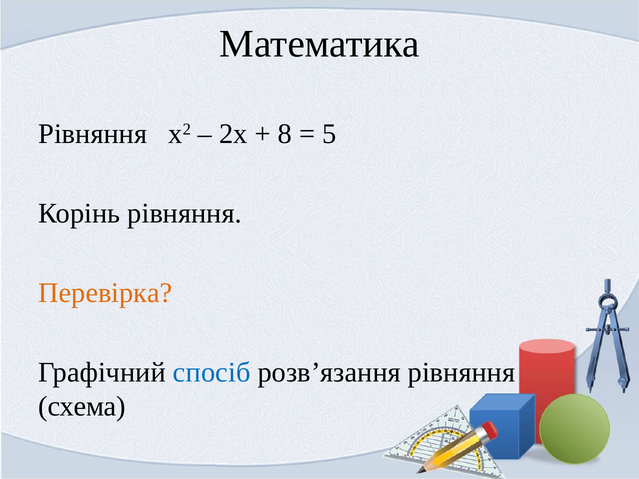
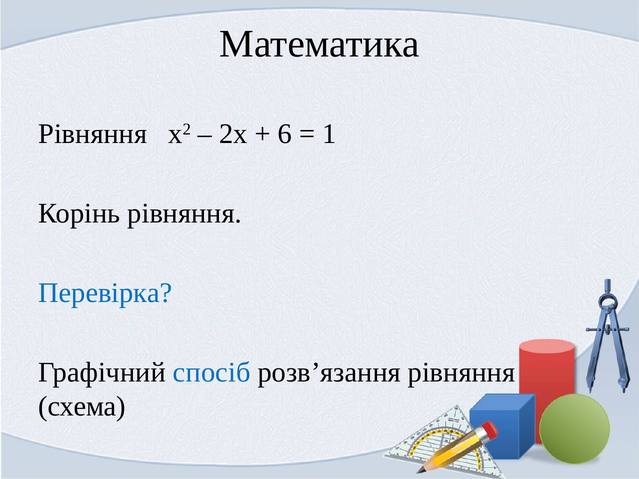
8: 8 -> 6 (285, 134)
5: 5 -> 1 (329, 134)
Перевірка colour: orange -> blue (105, 293)
